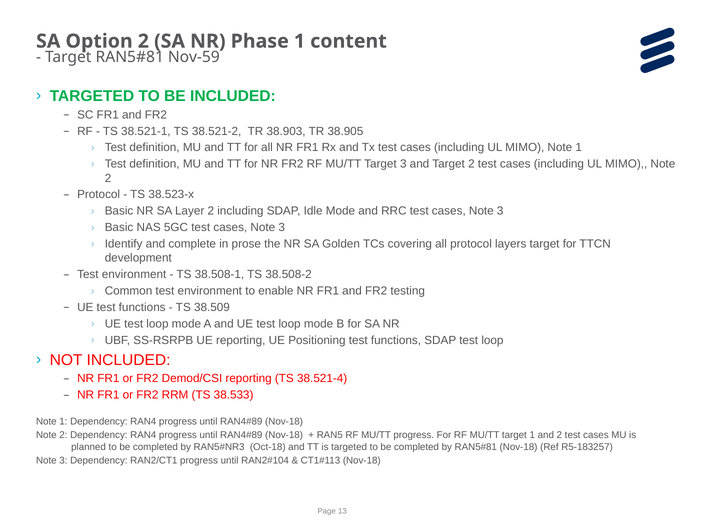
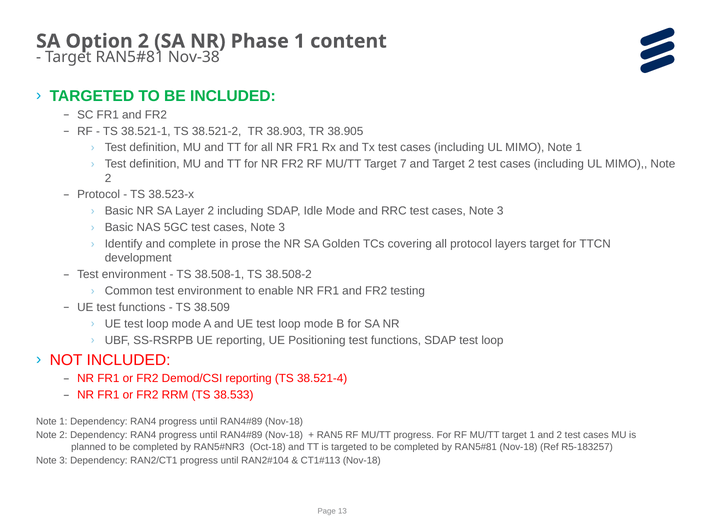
Nov-59: Nov-59 -> Nov-38 (194, 57)
Target 3: 3 -> 7 (403, 164)
